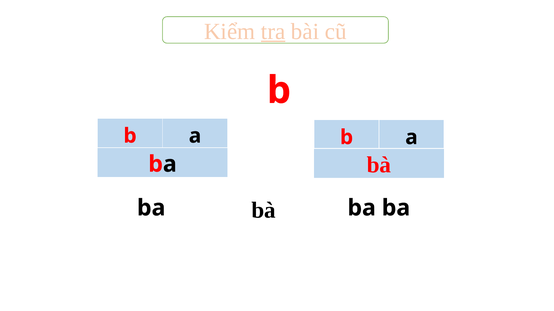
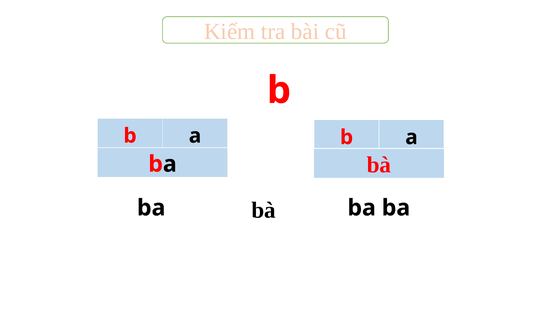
tra underline: present -> none (273, 32)
